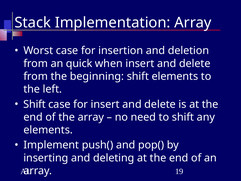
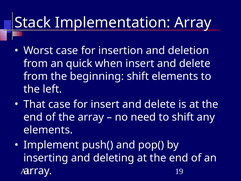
Shift: Shift -> That (35, 104)
